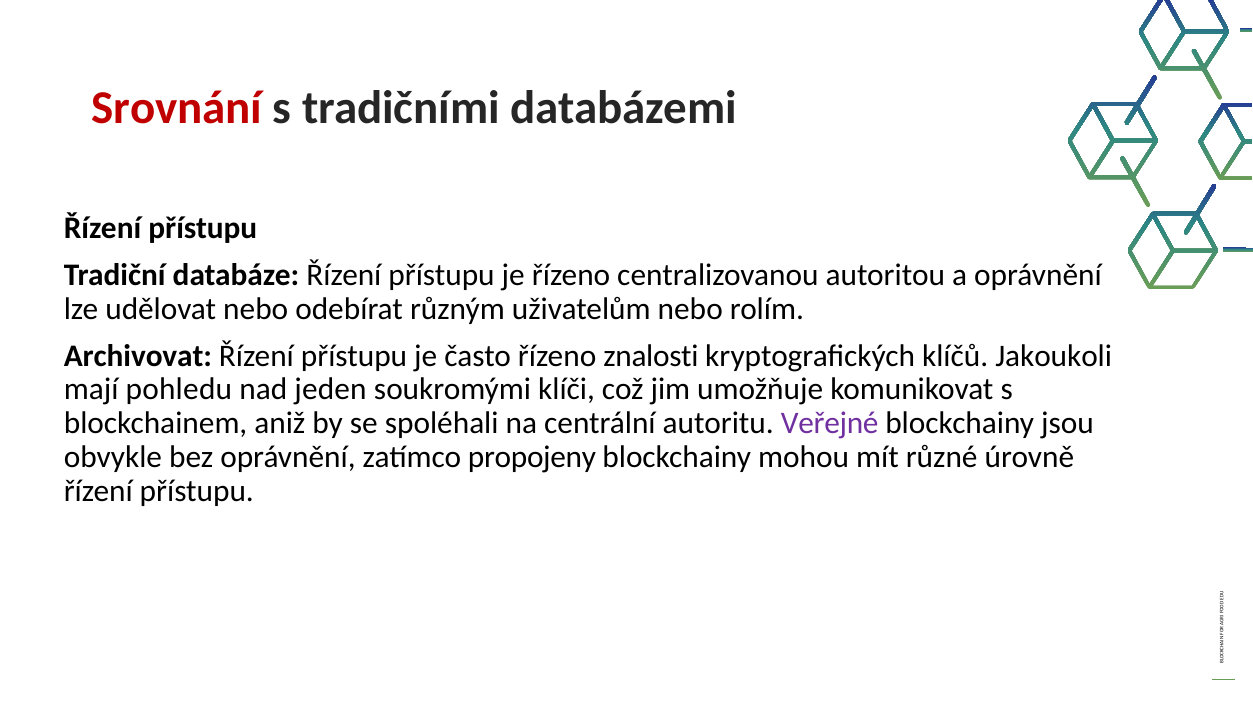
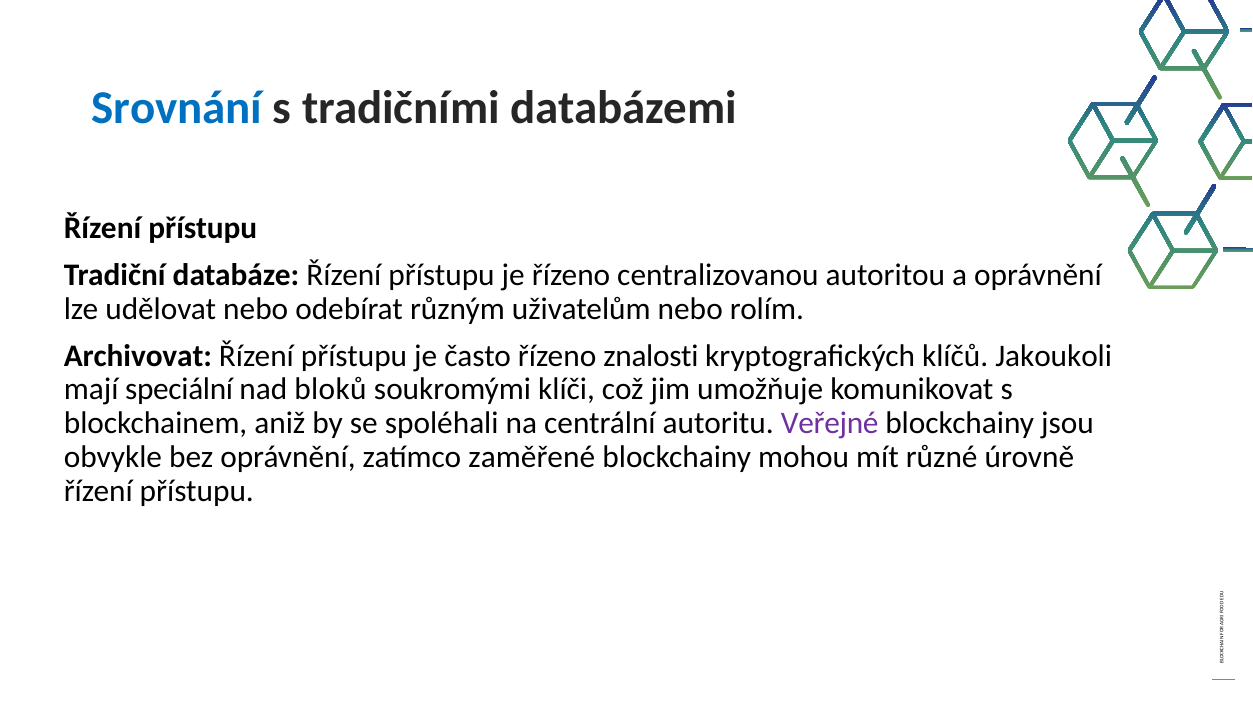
Srovnání colour: red -> blue (177, 108)
pohledu: pohledu -> speciální (179, 389)
jeden: jeden -> bloků (330, 389)
propojeny: propojeny -> zaměřené (532, 457)
